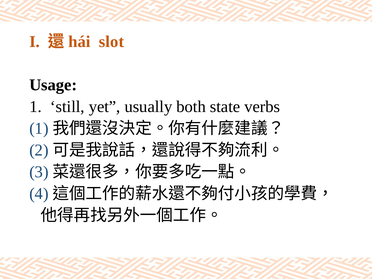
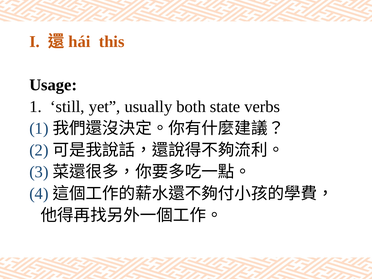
slot: slot -> this (112, 42)
